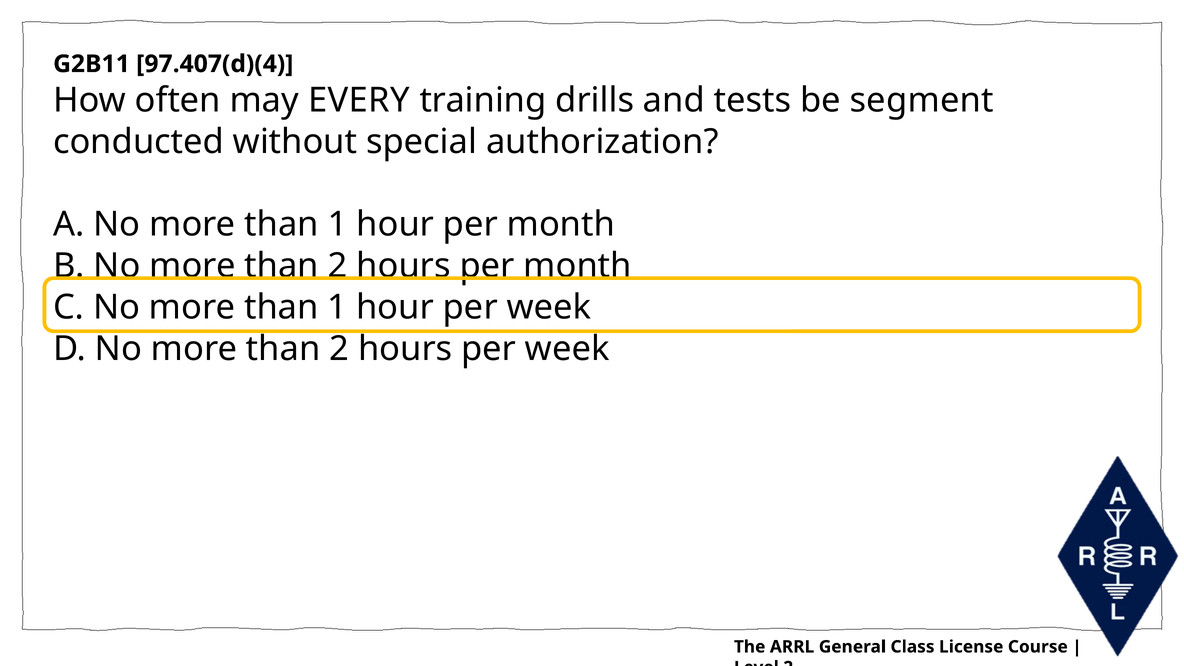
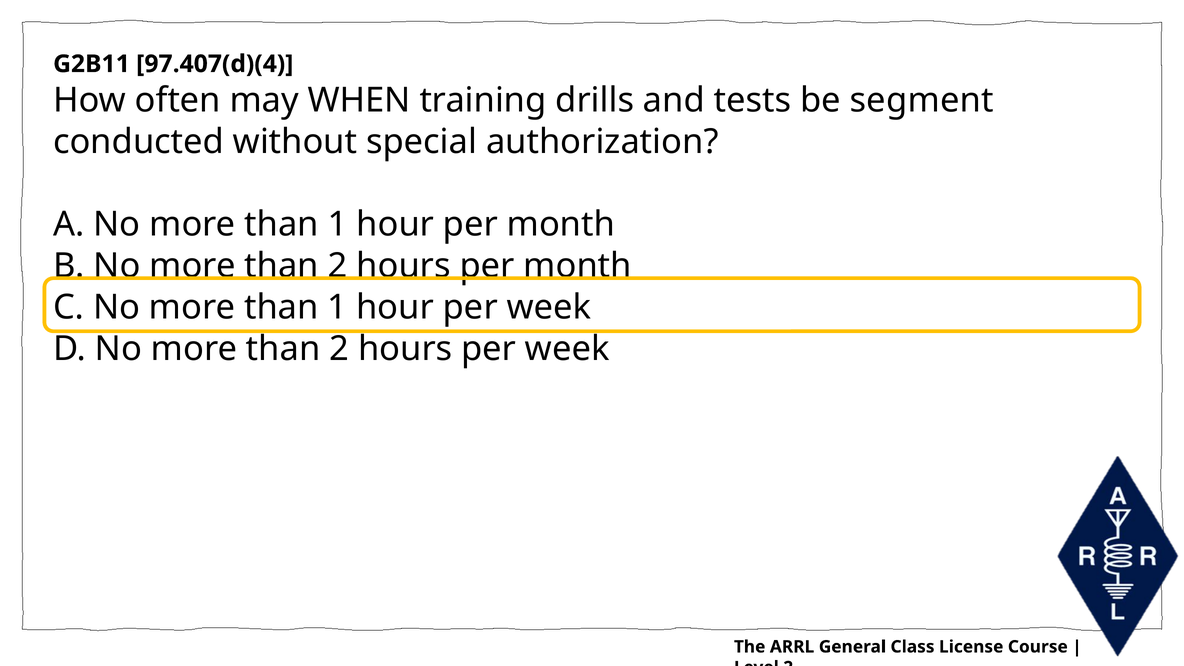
EVERY: EVERY -> WHEN (359, 100)
